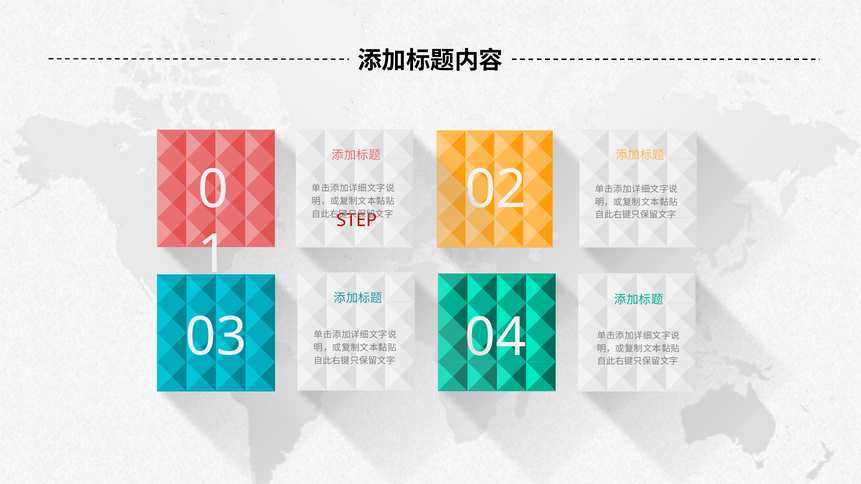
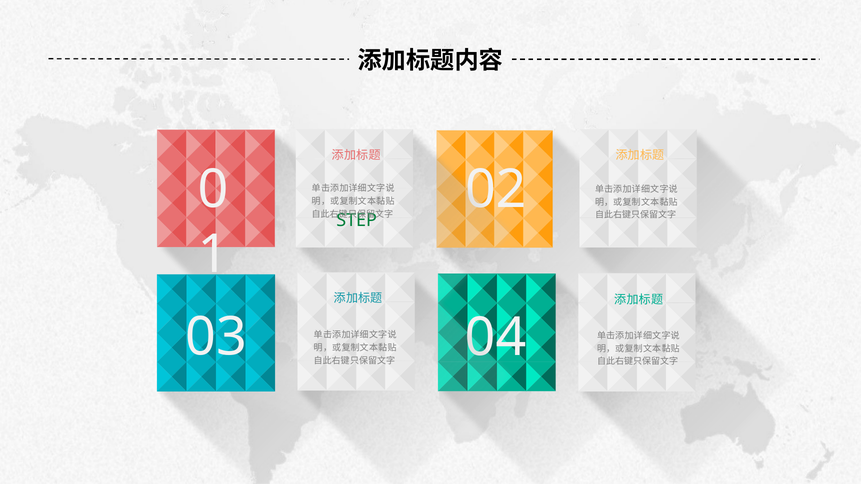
STEP colour: red -> green (357, 221)
